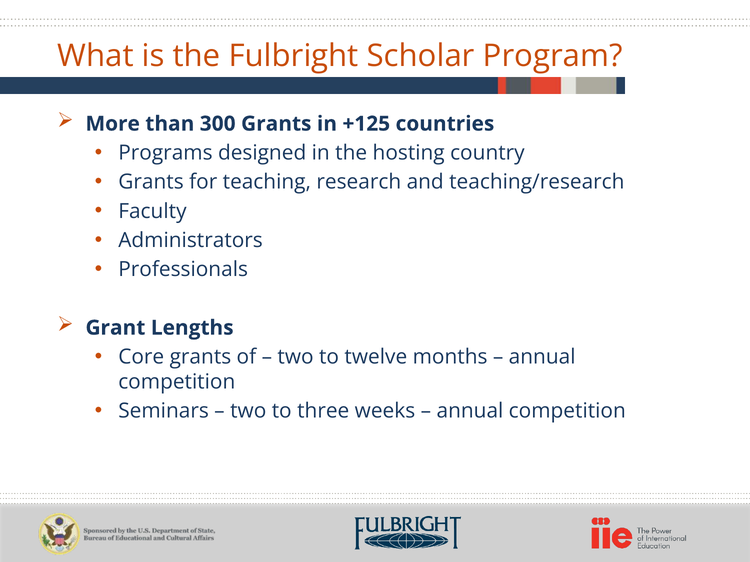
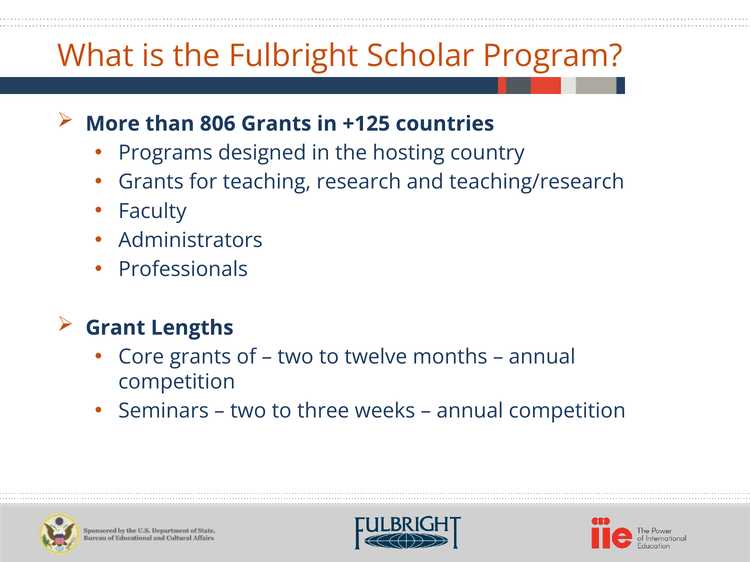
300: 300 -> 806 (218, 124)
